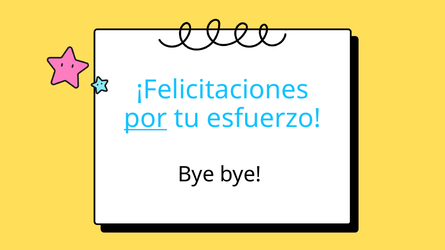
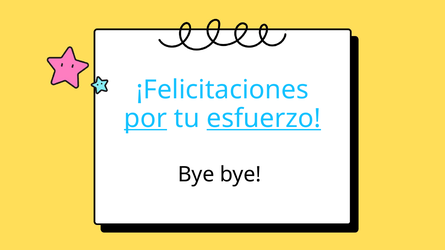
esfuerzo underline: none -> present (264, 118)
